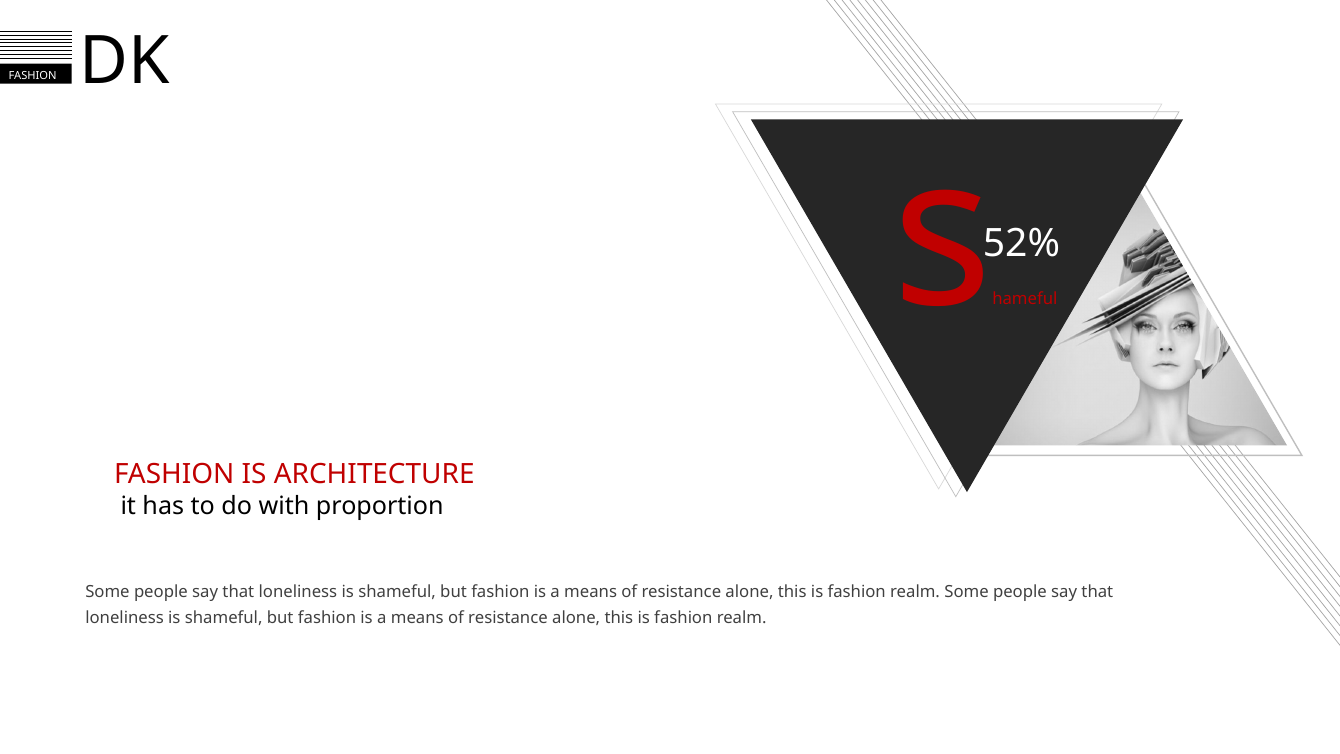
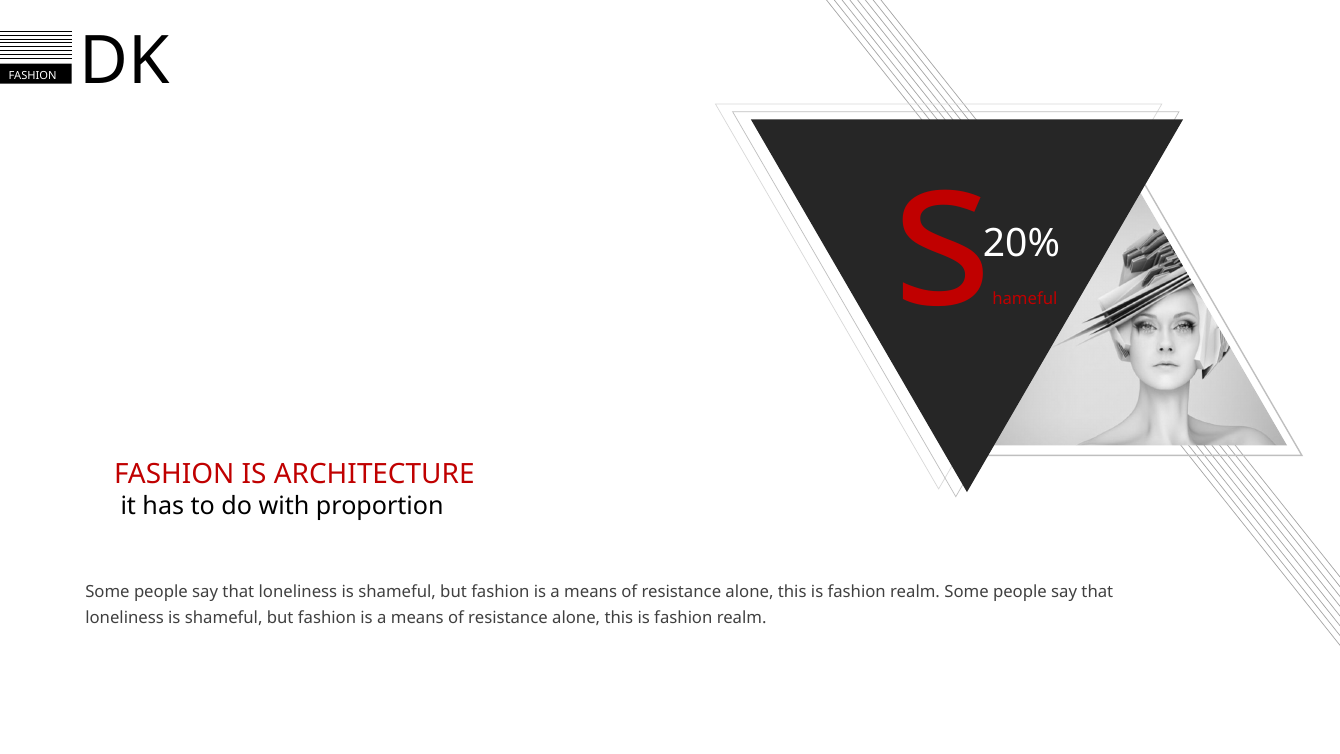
52%: 52% -> 20% (1021, 244)
